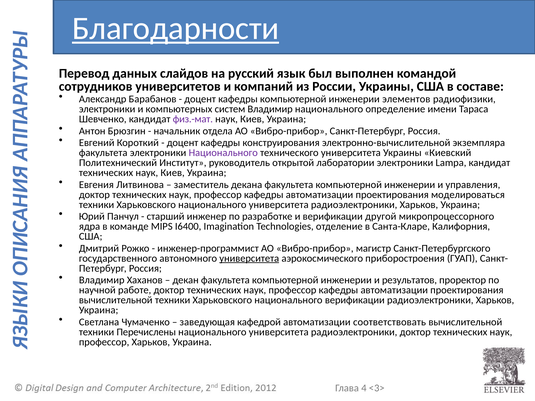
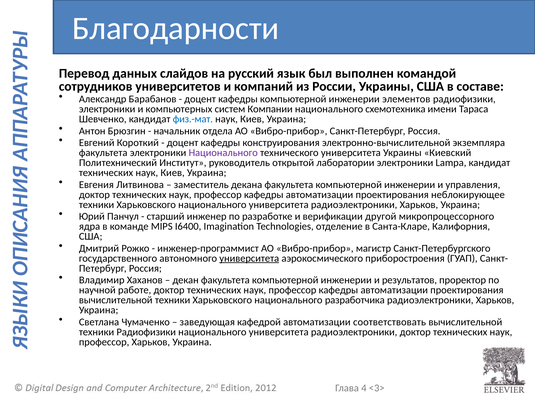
Благодарности underline: present -> none (176, 29)
систем Владимир: Владимир -> Компании (270, 109)
определение: определение -> схемотехника (395, 109)
физ.-мат colour: purple -> blue (193, 119)
моделироваться: моделироваться -> неблокирующее (468, 195)
национального верификации: верификации -> разработчика (355, 300)
техники Перечислены: Перечислены -> Радиофизики (146, 332)
